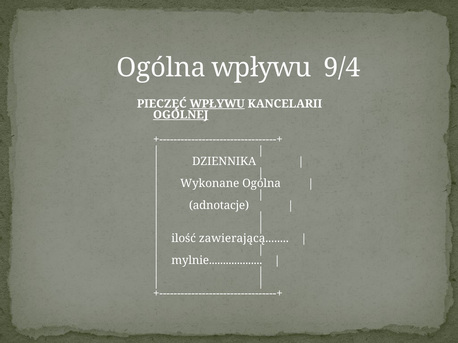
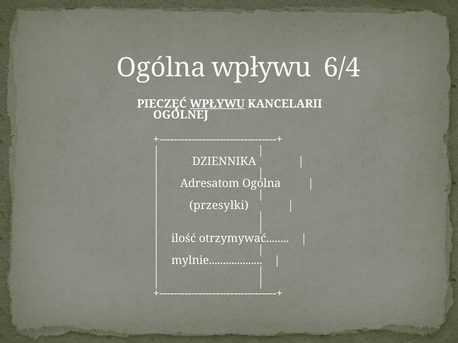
9/4: 9/4 -> 6/4 (342, 68)
OGÓLNEJ underline: present -> none (181, 115)
Wykonane: Wykonane -> Adresatom (210, 184)
adnotacje: adnotacje -> przesyłki (219, 206)
zawierającą: zawierającą -> otrzymywać (244, 239)
